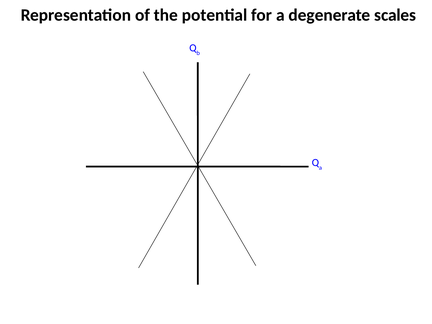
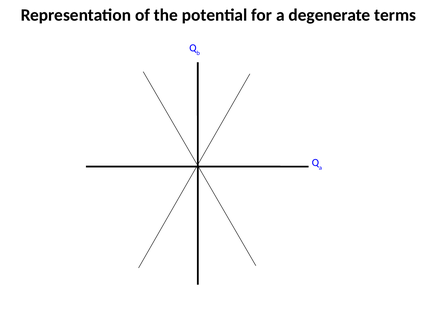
scales: scales -> terms (395, 15)
